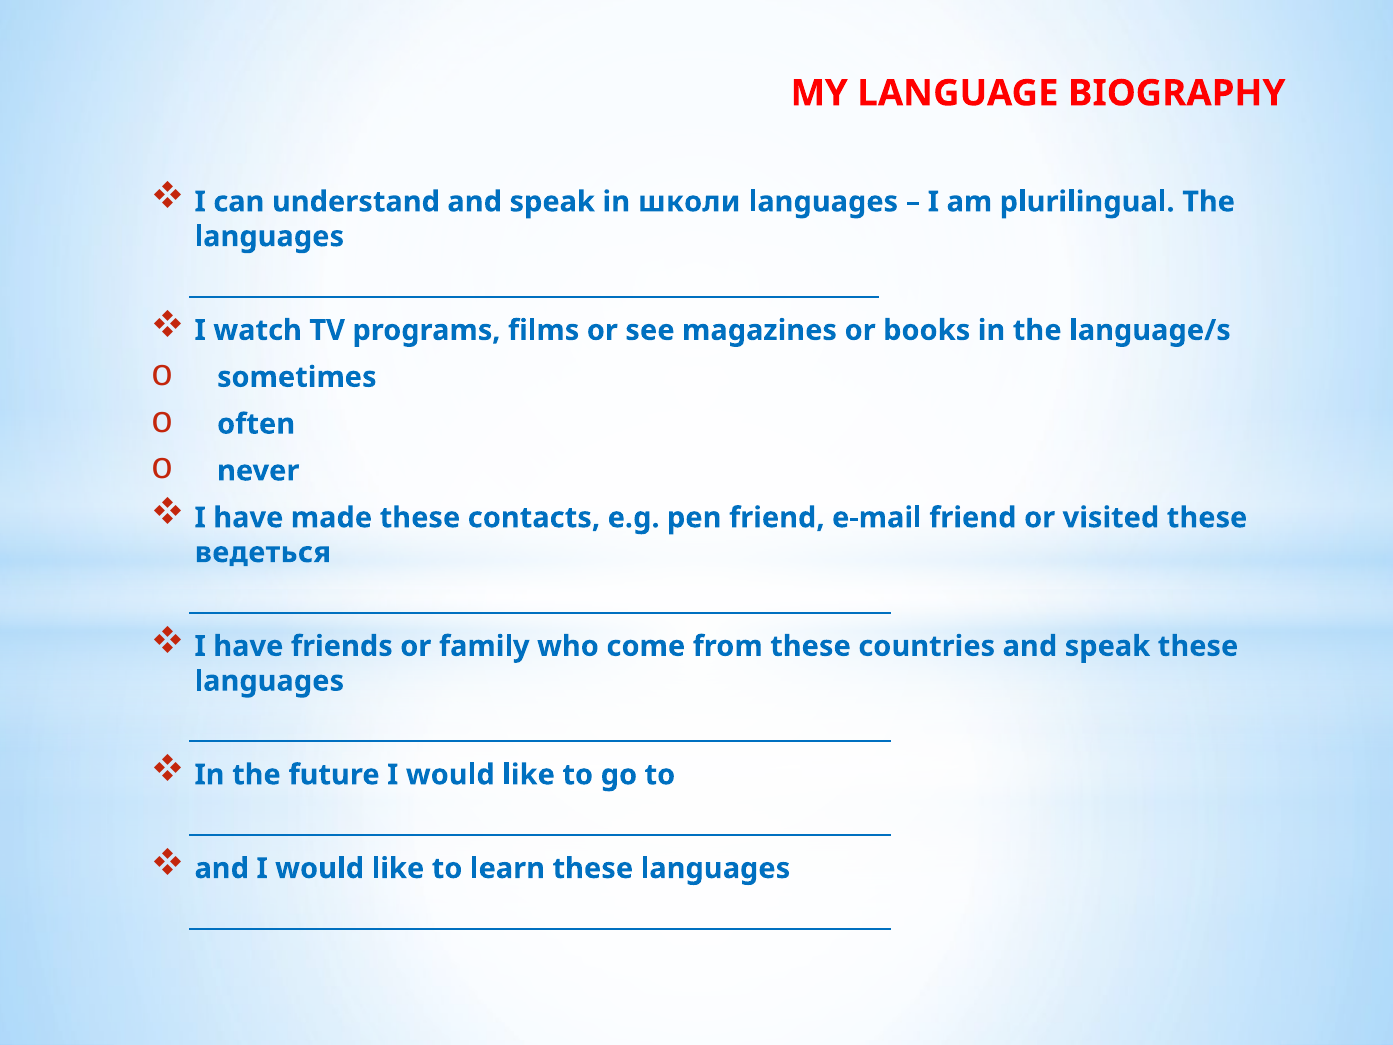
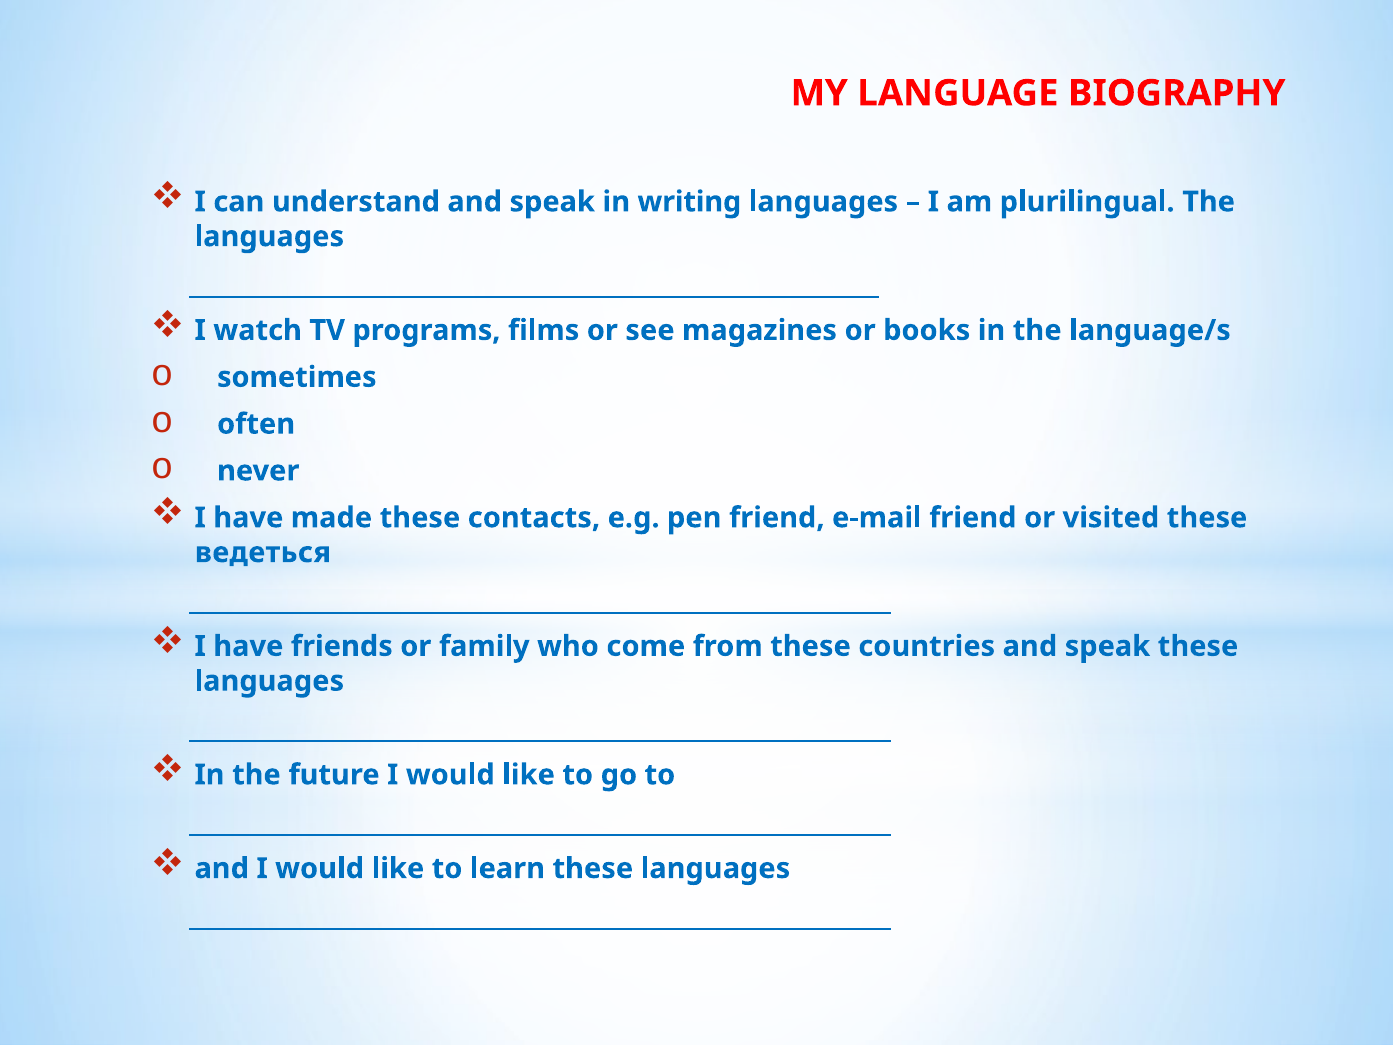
школи: школи -> writing (689, 202)
